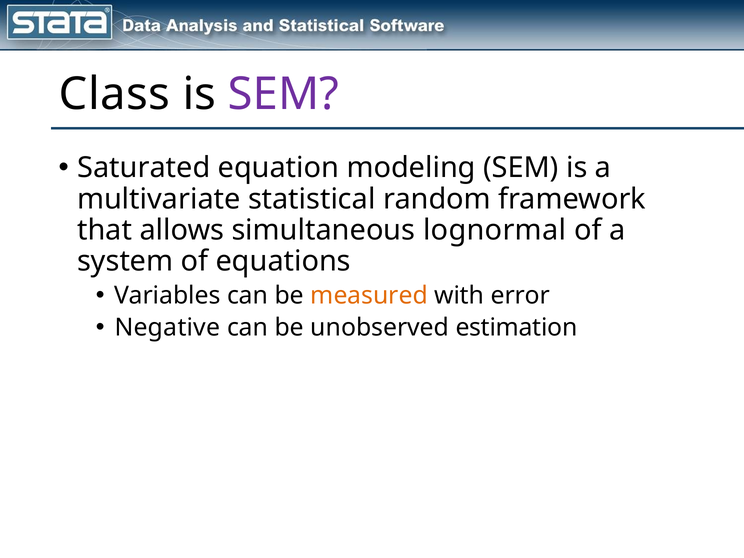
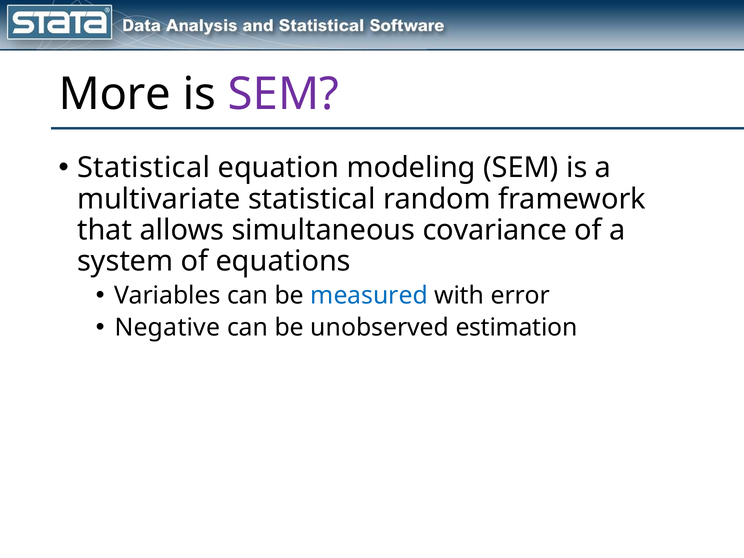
Class: Class -> More (115, 94)
Saturated: Saturated -> Statistical (144, 168)
lognormal: lognormal -> covariance (495, 230)
measured colour: orange -> blue (369, 296)
